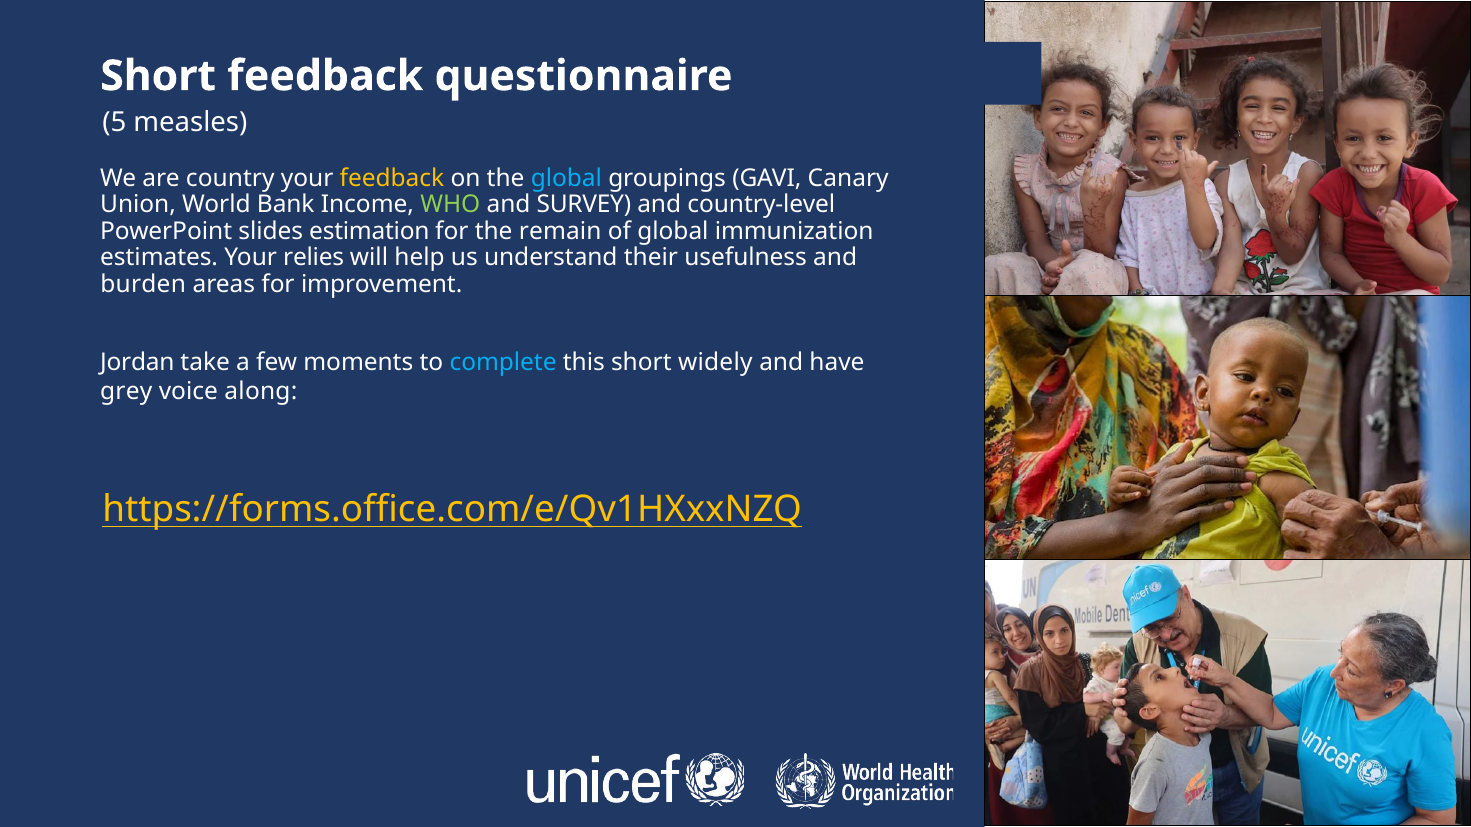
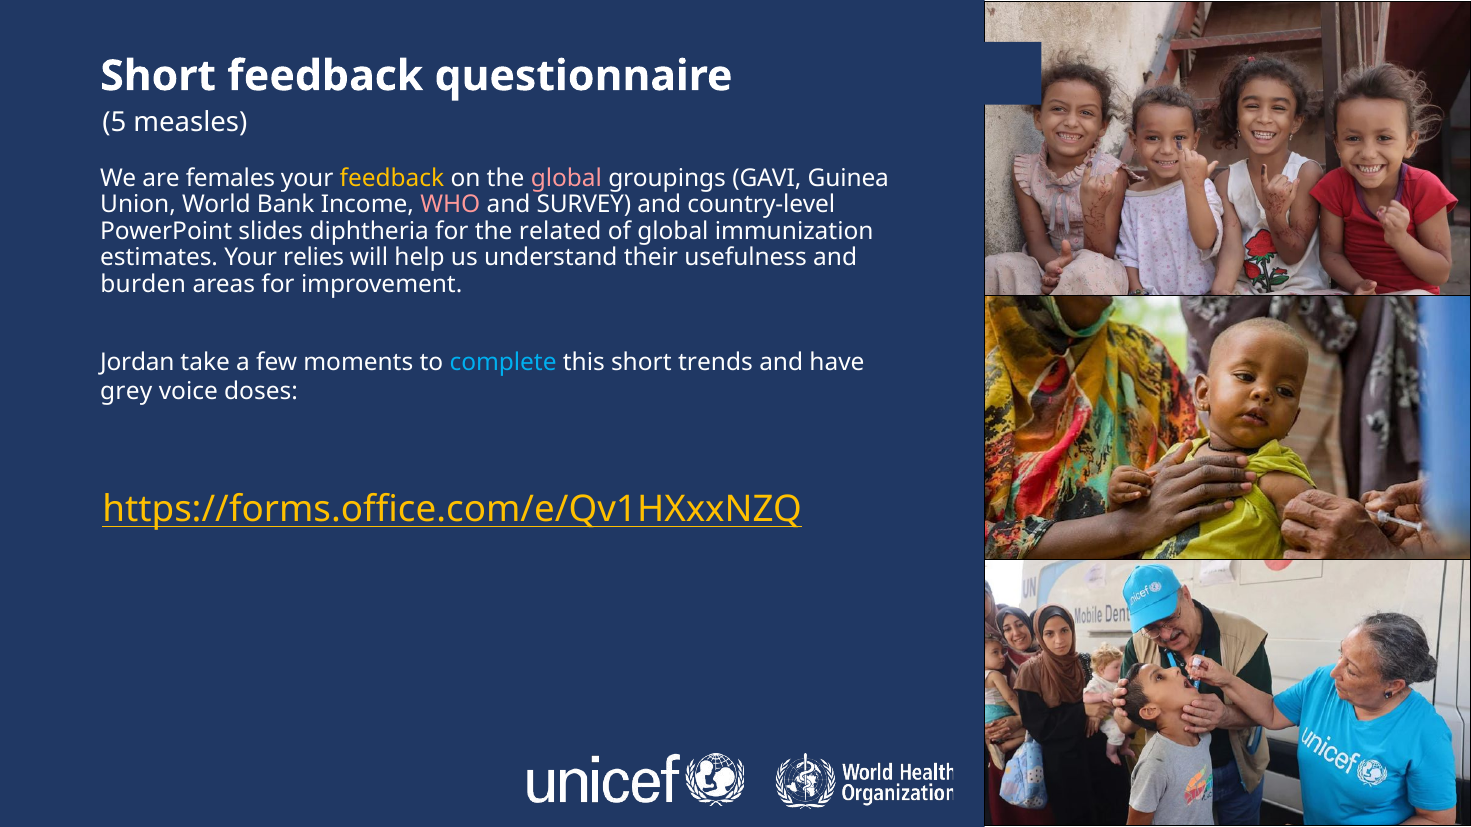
country: country -> females (230, 178)
global colour: light blue -> pink (566, 178)
Canary: Canary -> Guinea (848, 178)
WHO colour: light green -> pink (450, 205)
estimation: estimation -> diphtheria (369, 231)
remain: remain -> related (560, 231)
widely: widely -> trends (715, 362)
along: along -> doses (261, 392)
